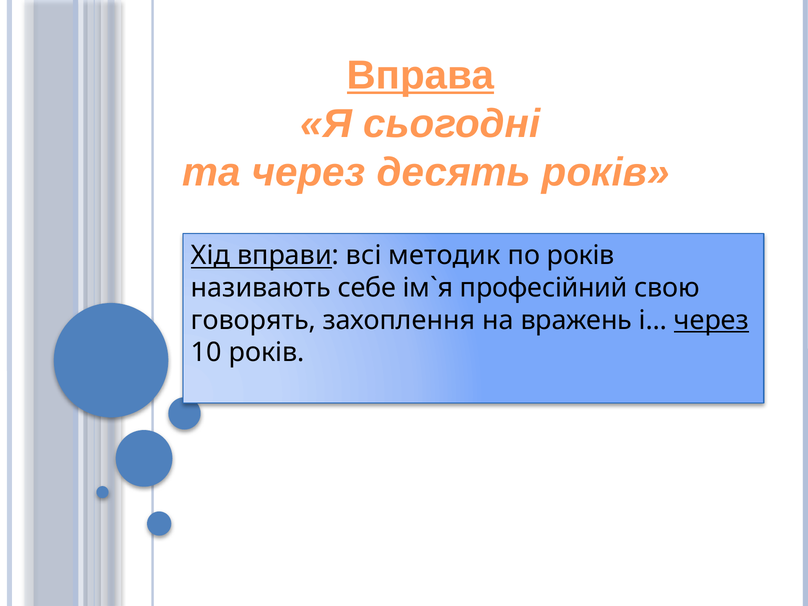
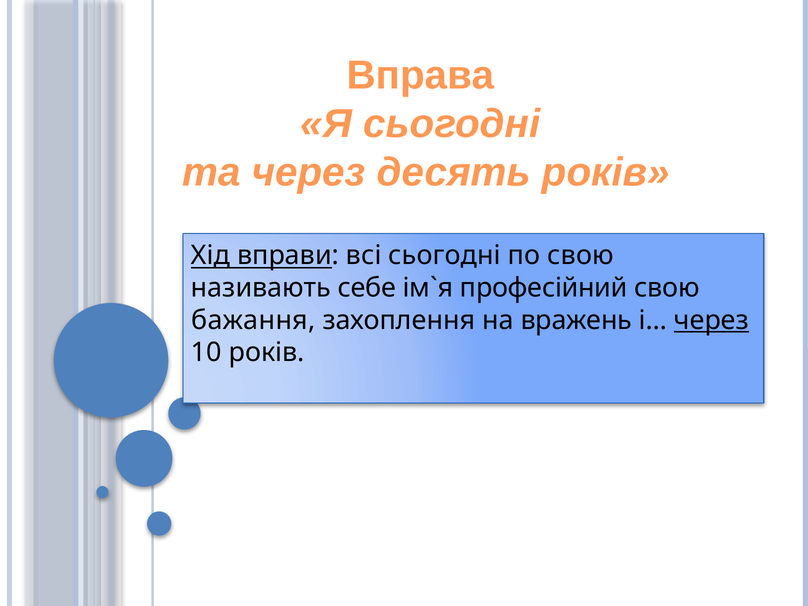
Вправа underline: present -> none (421, 75)
всі методик: методик -> сьогодні (445, 256)
по років: років -> свою (581, 256)
говорять: говорять -> бажання (253, 320)
